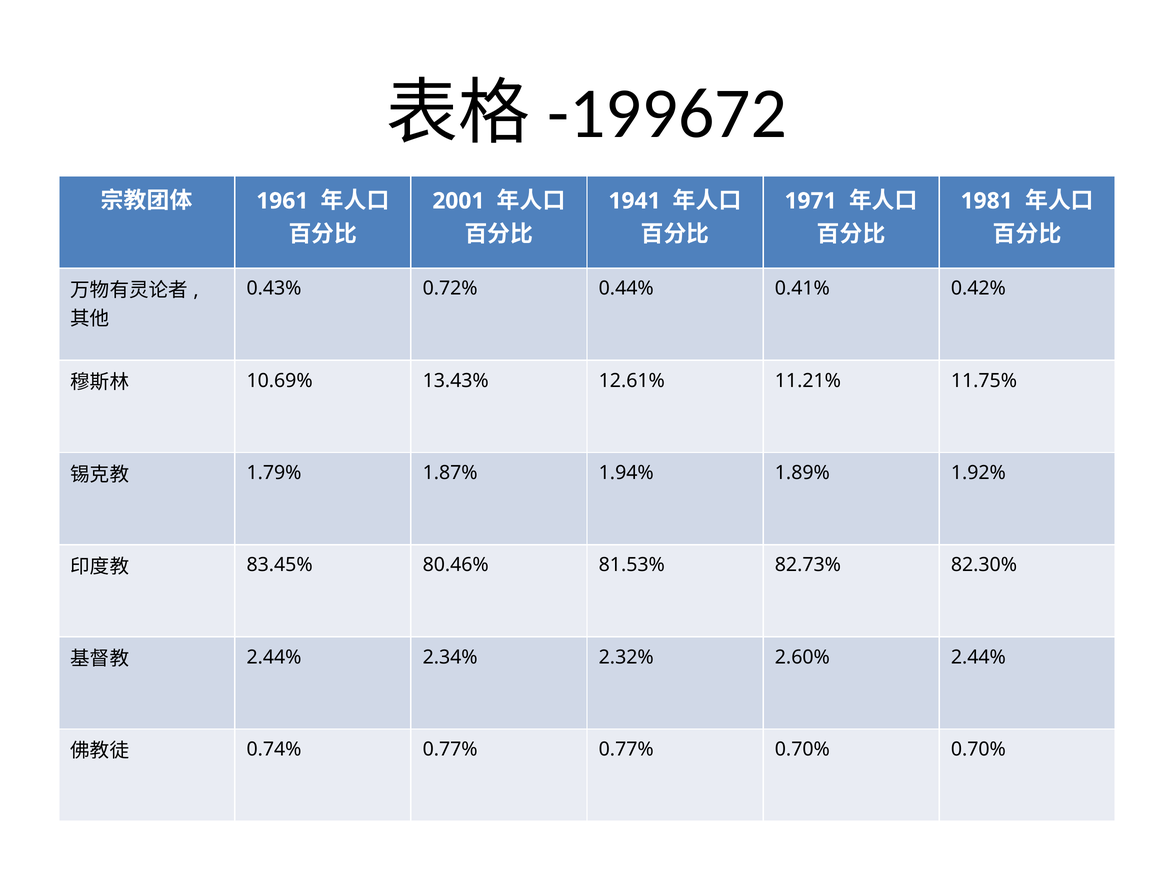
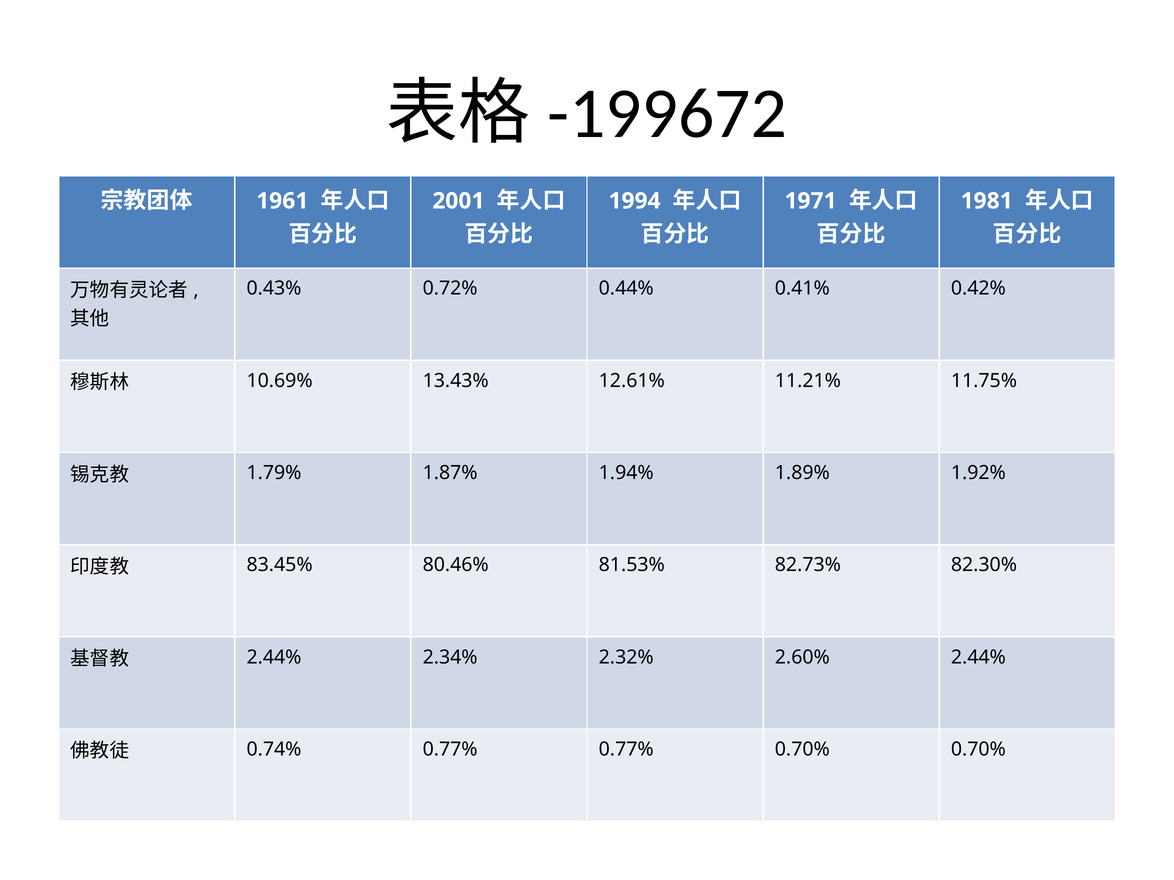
1941: 1941 -> 1994 (635, 201)
